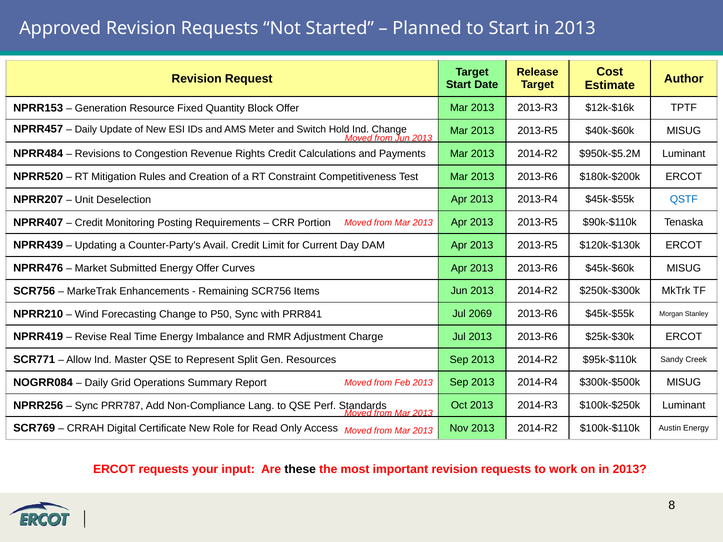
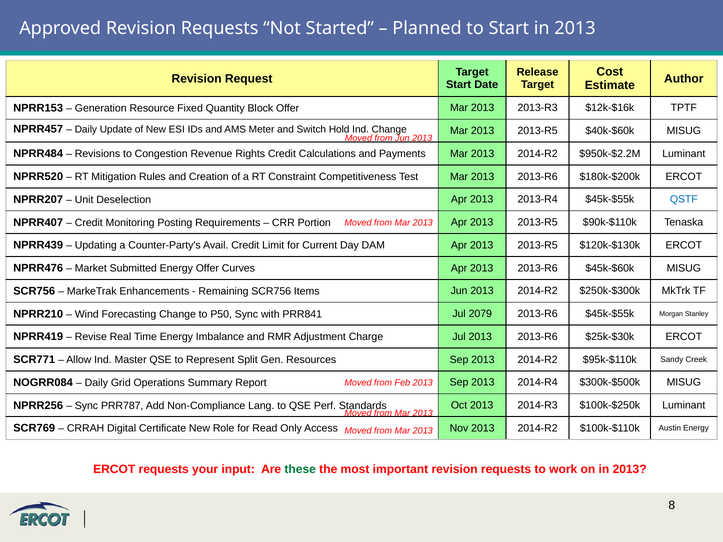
$950k-$5.2M: $950k-$5.2M -> $950k-$2.2M (610, 154)
2069: 2069 -> 2079 (480, 314)
these colour: black -> green (300, 470)
